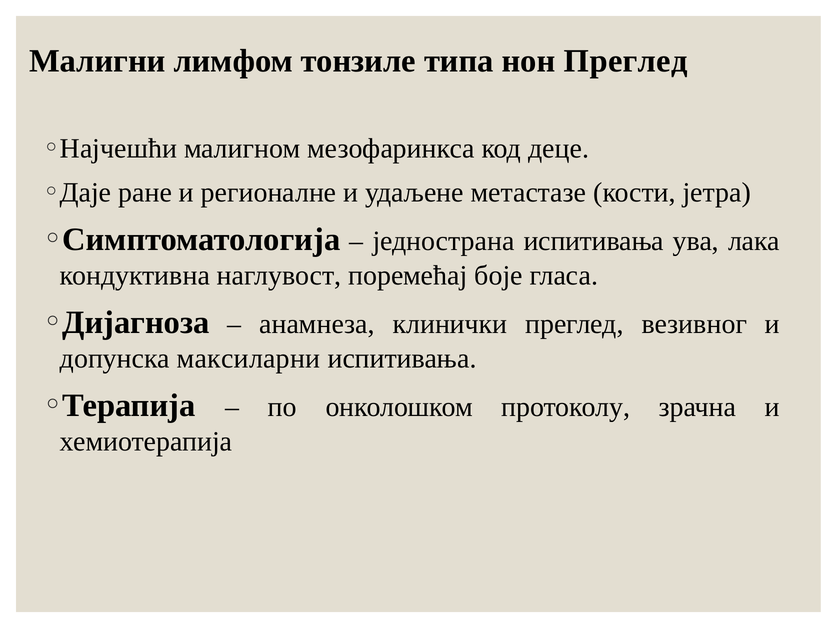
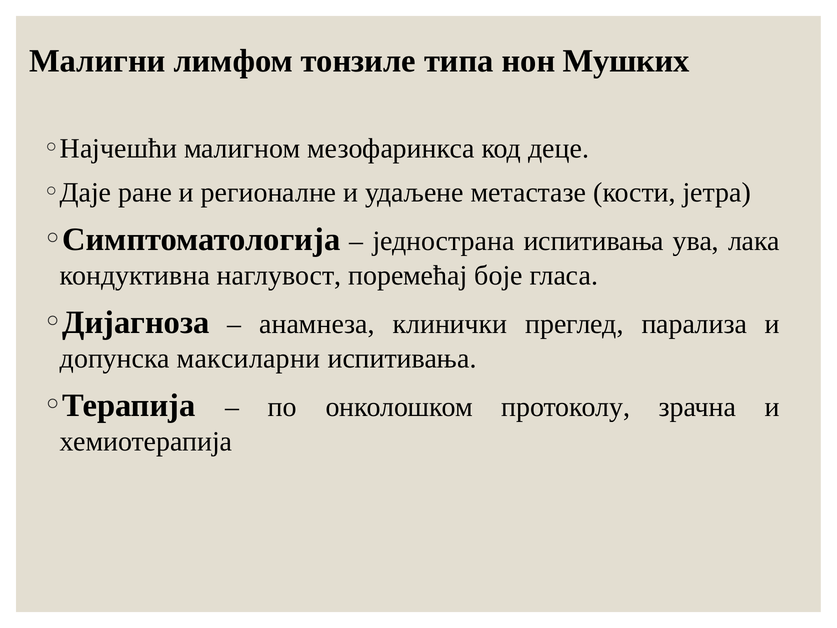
нон Преглед: Преглед -> Мушких (626, 61)
везивног: везивног -> парализа (694, 324)
